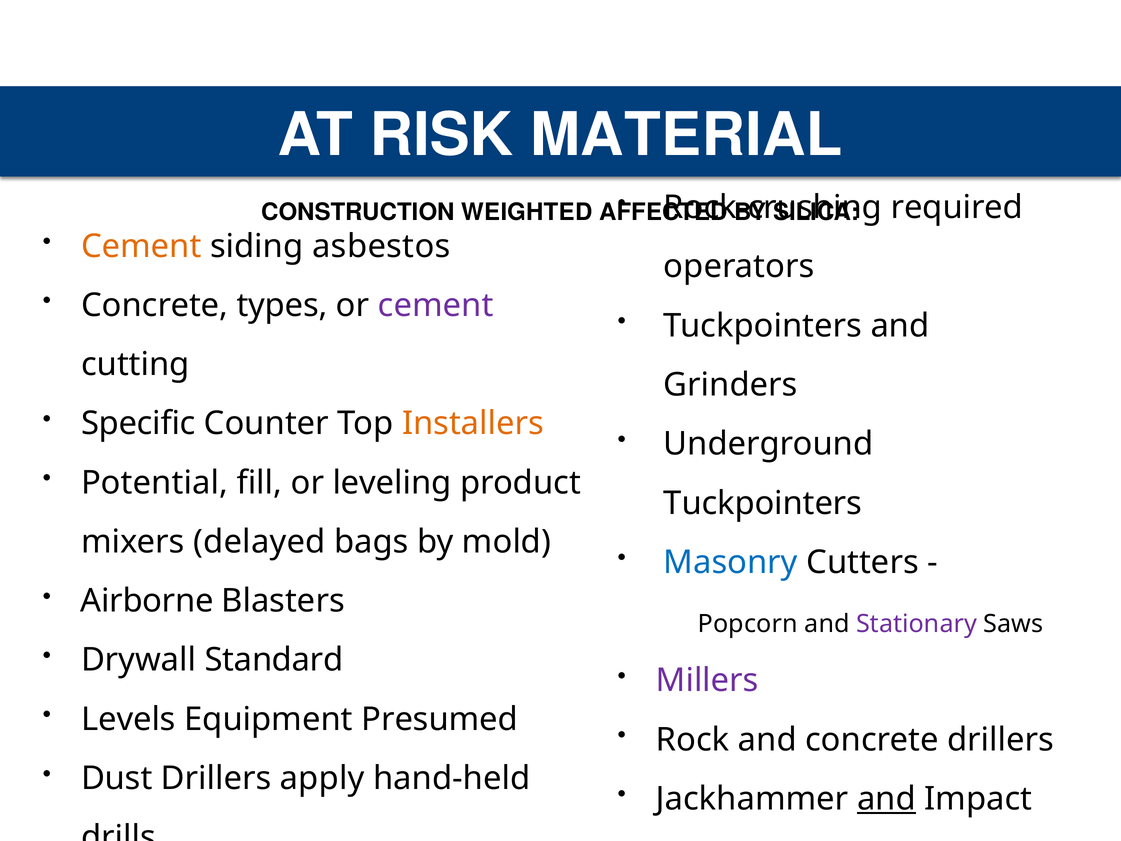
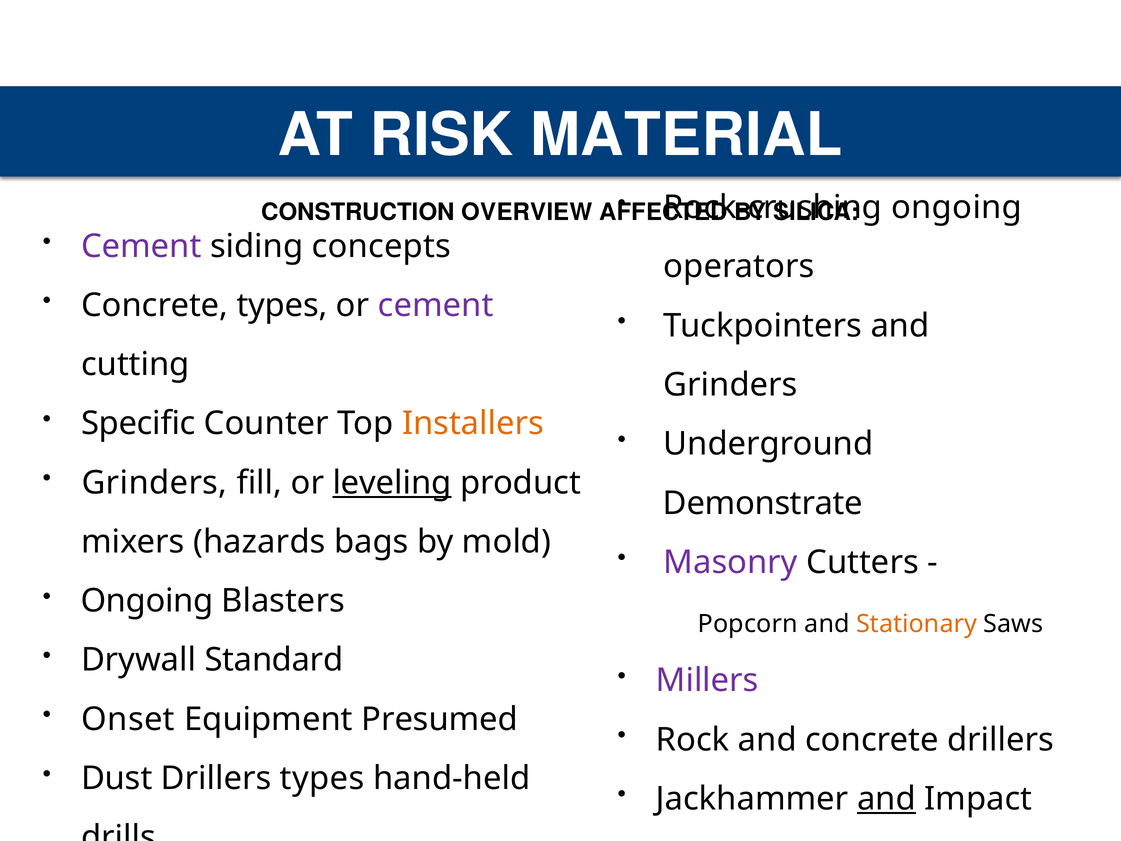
required: required -> ongoing (957, 207)
WEIGHTED: WEIGHTED -> OVERVIEW (527, 212)
Cement colour: orange -> purple (141, 246)
asbestos: asbestos -> concepts (381, 246)
Potential: Potential -> Grinders (154, 483)
leveling underline: none -> present (392, 483)
Tuckpointers: Tuckpointers -> Demonstrate (763, 503)
delayed: delayed -> hazards (259, 542)
Masonry colour: blue -> purple (731, 562)
Airborne: Airborne -> Ongoing (147, 601)
Stationary colour: purple -> orange (916, 624)
Levels: Levels -> Onset (128, 719)
Drillers apply: apply -> types (322, 778)
